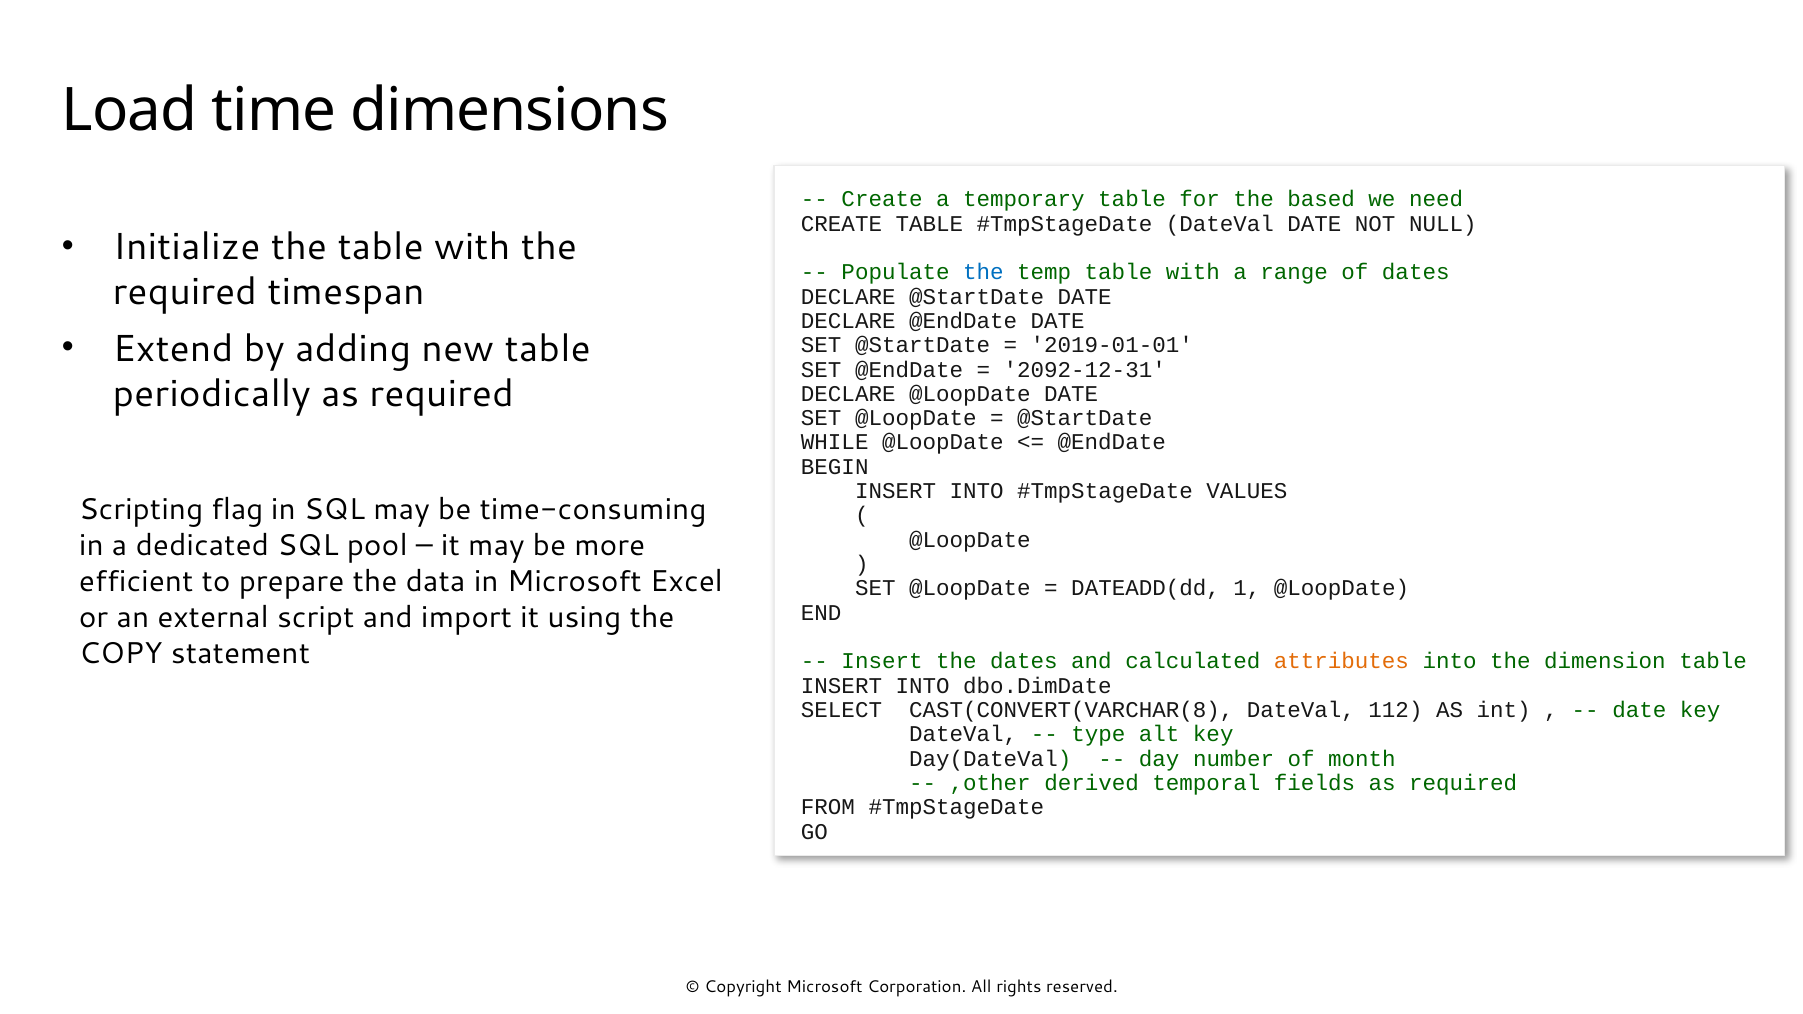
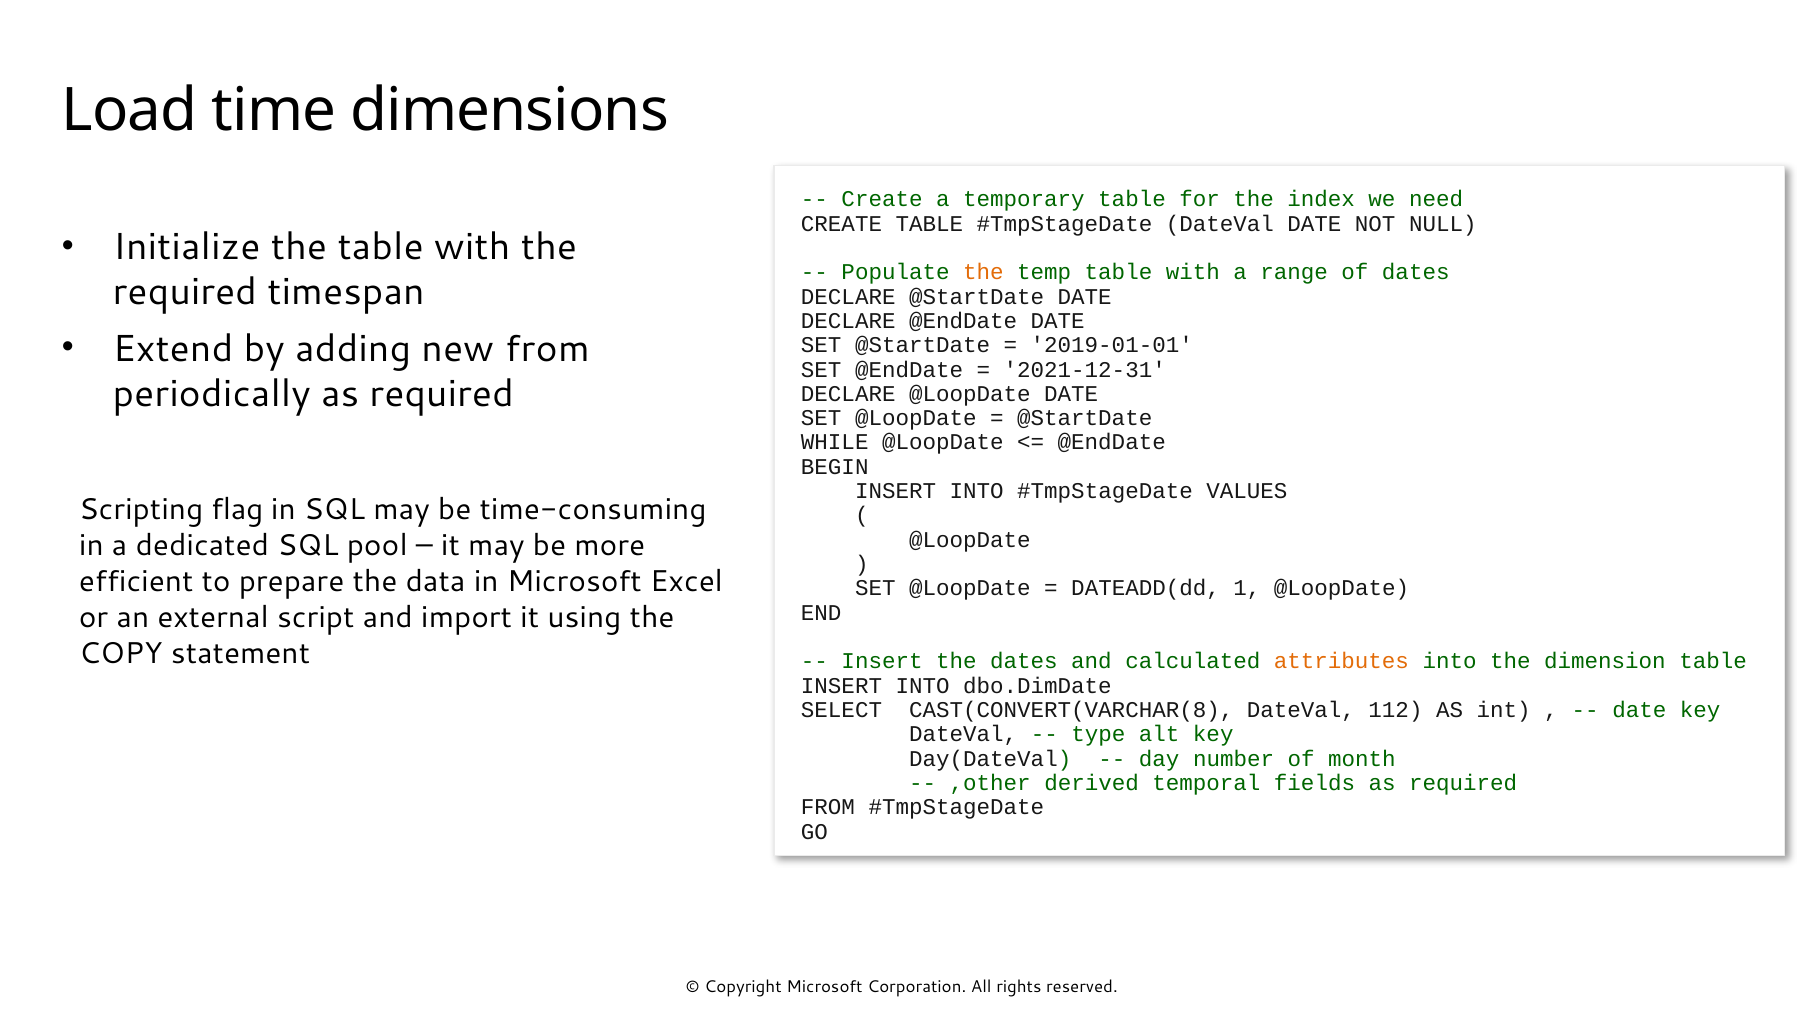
based: based -> index (1321, 199)
the colour: blue -> orange (983, 272)
new table: table -> from (548, 349)
2092-12-31: 2092-12-31 -> 2021-12-31 (1085, 370)
